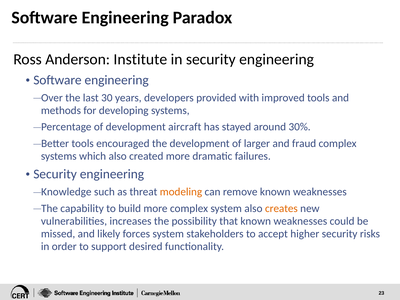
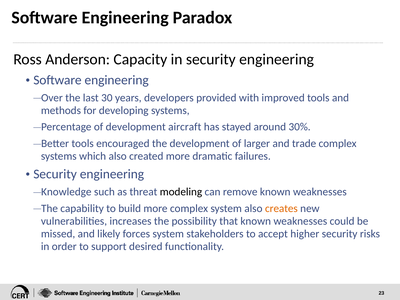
Institute: Institute -> Capacity (140, 60)
fraud: fraud -> trade (304, 144)
modeling colour: orange -> black (181, 192)
